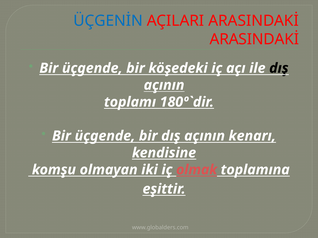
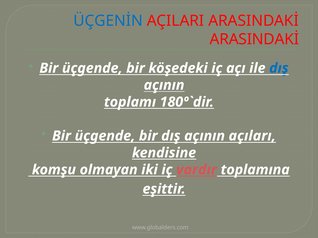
dış colour: black -> blue (279, 68)
kenarı: kenarı -> açıları (252, 136)
olmak: olmak -> vardır (197, 170)
